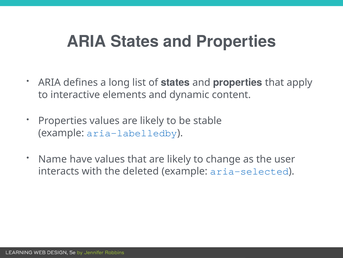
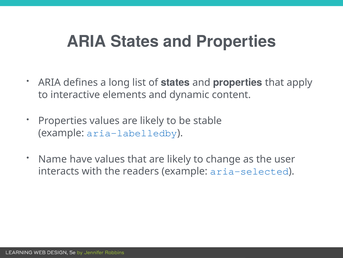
deleted: deleted -> readers (141, 171)
